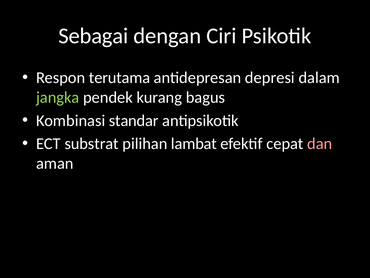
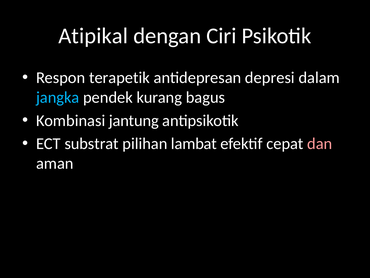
Sebagai: Sebagai -> Atipikal (93, 36)
terutama: terutama -> terapetik (119, 78)
jangka colour: light green -> light blue (58, 97)
standar: standar -> jantung (134, 120)
